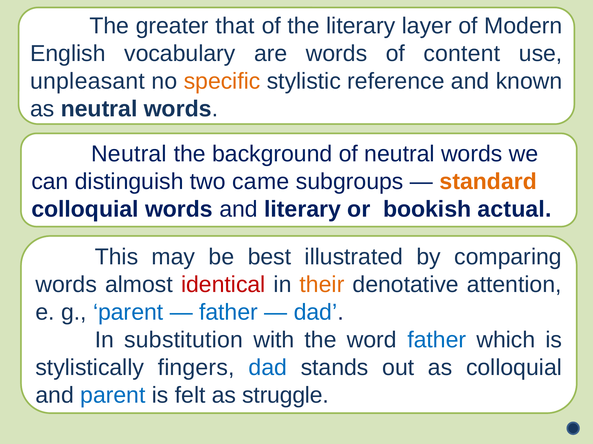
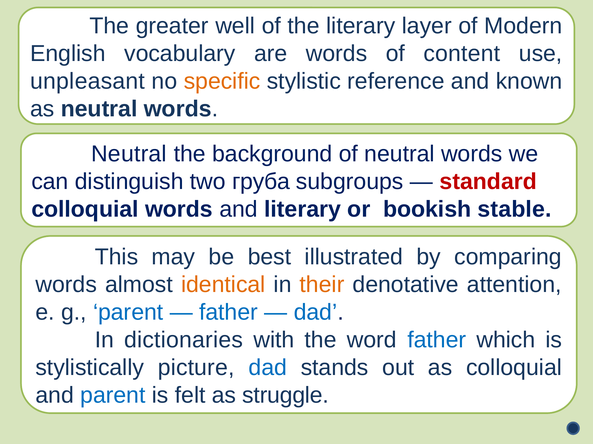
that: that -> well (235, 26)
came: came -> груба (261, 182)
standard colour: orange -> red (488, 182)
actual: actual -> stable (515, 210)
identical colour: red -> orange (223, 285)
substitution: substitution -> dictionaries (184, 341)
fingers: fingers -> picture (196, 368)
